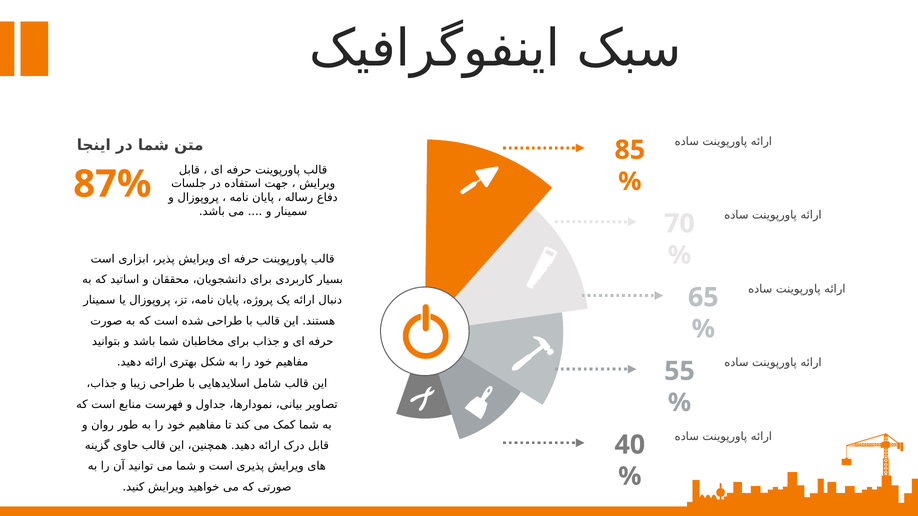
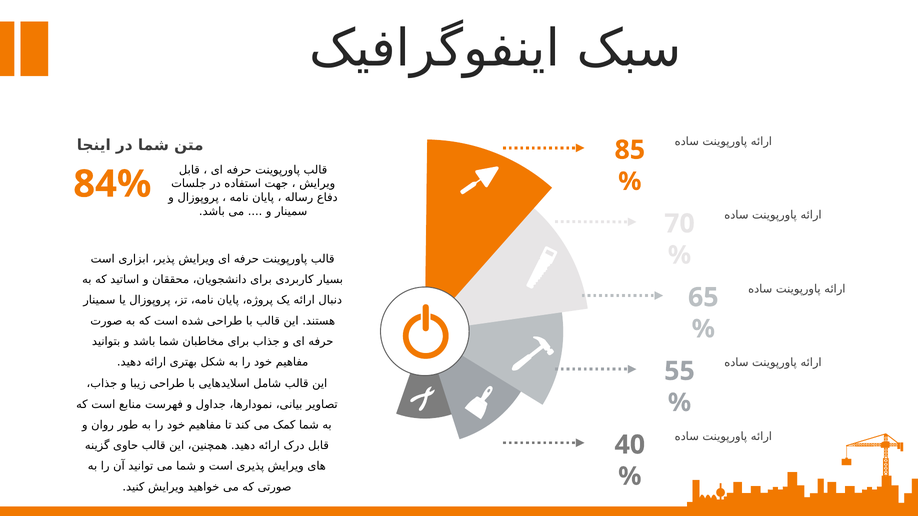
87%: 87% -> 84% (112, 184)
